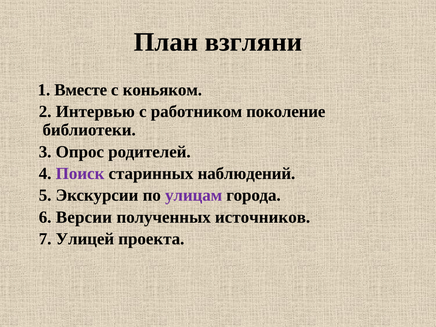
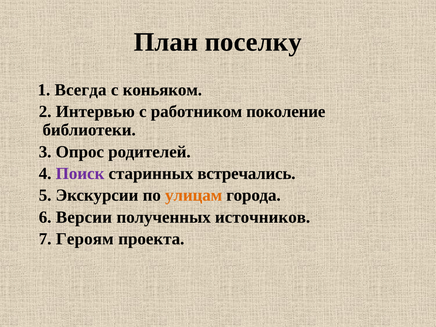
взгляни: взгляни -> поселку (253, 42)
Вместе: Вместе -> Всегда (81, 90)
наблюдений: наблюдений -> встречались (246, 174)
улицам colour: purple -> orange (194, 195)
Улицей: Улицей -> Героям (85, 239)
